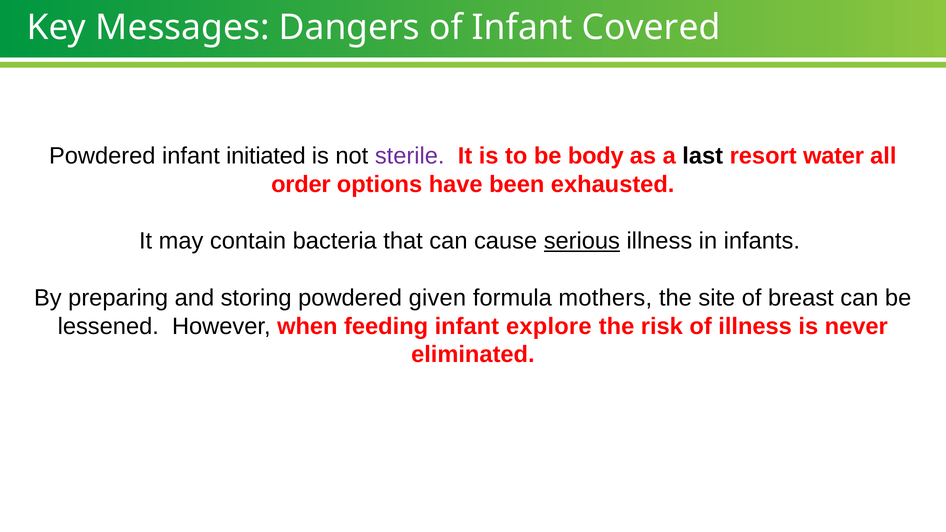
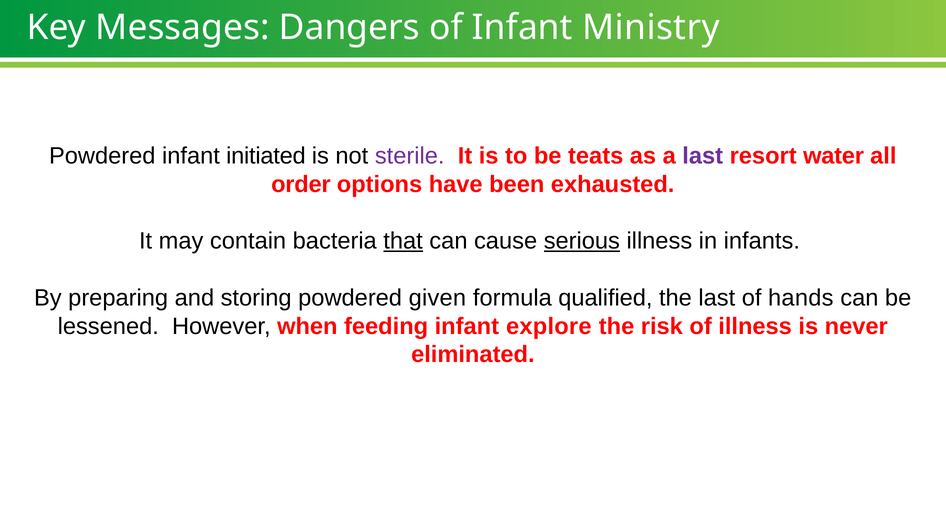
Covered: Covered -> Ministry (651, 27)
body: body -> teats (596, 156)
last colour: black -> purple (703, 156)
that underline: none -> present (403, 241)
mothers: mothers -> qualified (605, 298)
the site: site -> last (717, 298)
breast: breast -> hands (801, 298)
